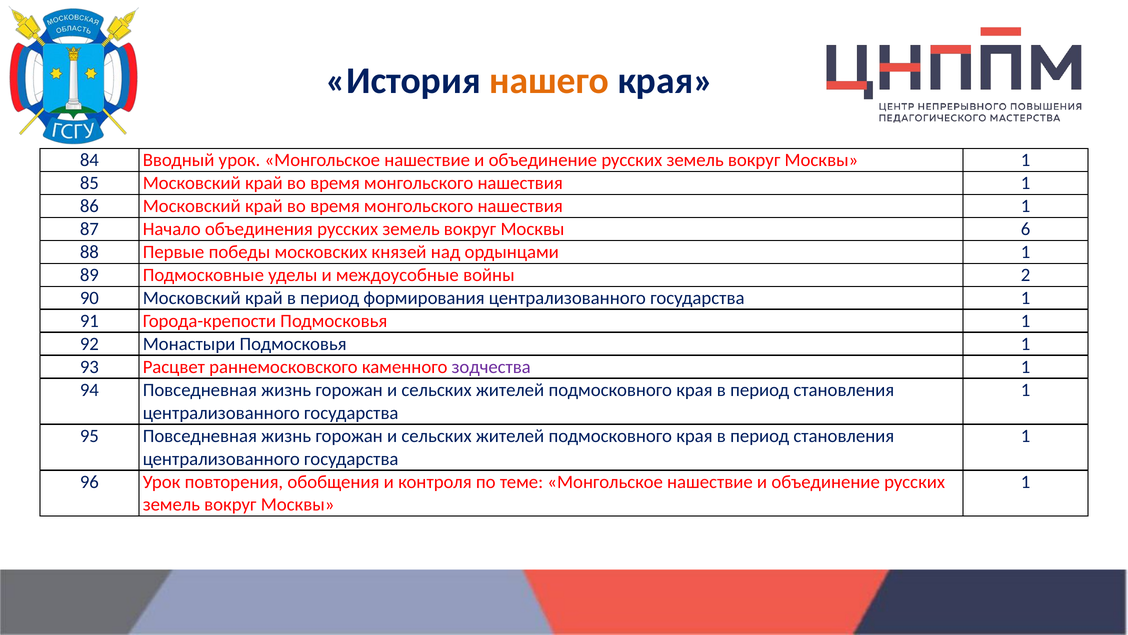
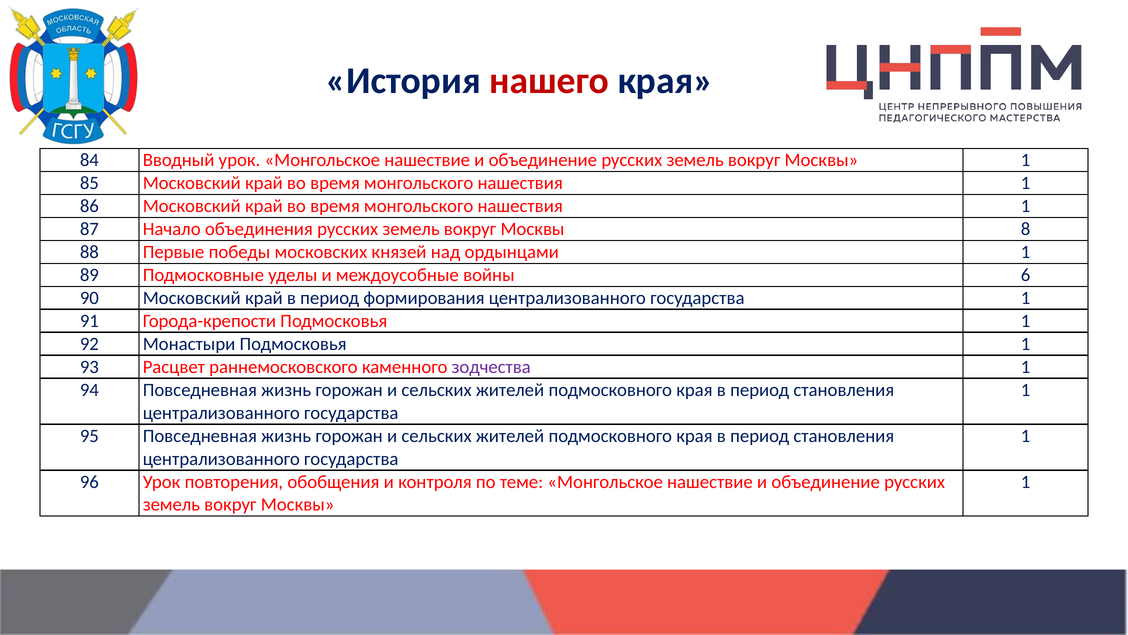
нашего colour: orange -> red (549, 81)
6: 6 -> 8 (1026, 229)
2: 2 -> 6 (1026, 275)
